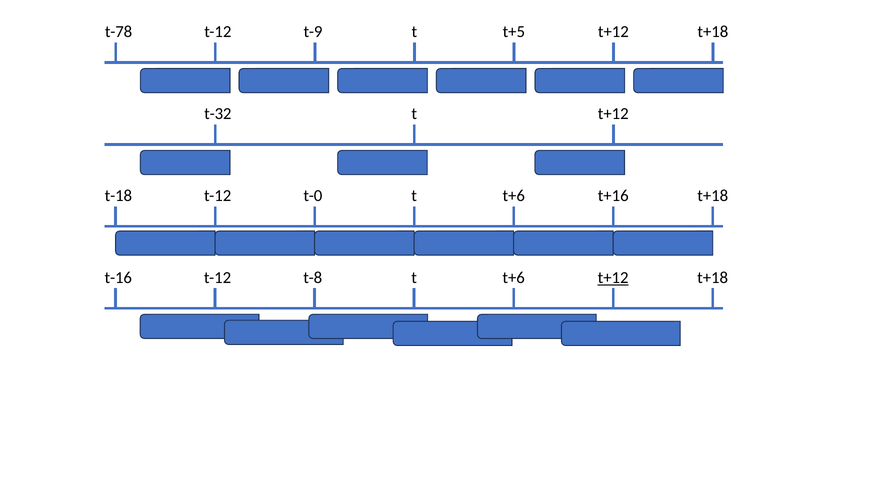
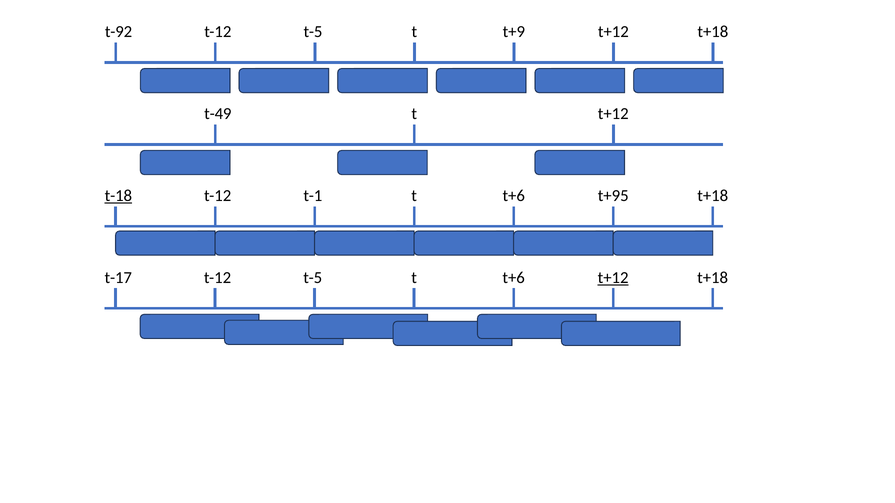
t-78: t-78 -> t-92 (119, 32)
t-9: t-9 -> t-5 (313, 32)
t+5: t+5 -> t+9 (514, 32)
t-32: t-32 -> t-49 (218, 114)
t-18 underline: none -> present (118, 196)
t-0: t-0 -> t-1 (313, 196)
t+16: t+16 -> t+95 (613, 196)
t-16: t-16 -> t-17 (118, 278)
t-8: t-8 -> t-5 (313, 278)
